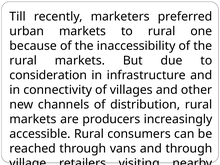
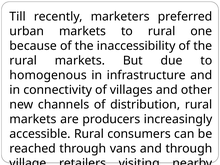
consideration: consideration -> homogenous (48, 75)
